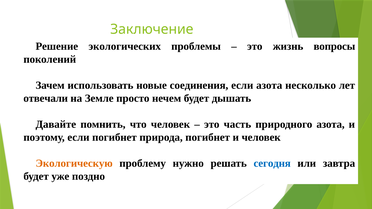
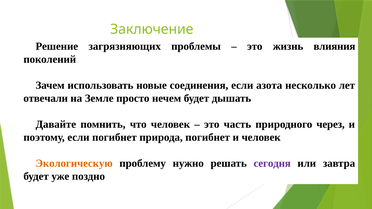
экологических: экологических -> загрязняющих (125, 46)
вопросы: вопросы -> влияния (334, 46)
природного азота: азота -> через (331, 125)
сегодня colour: blue -> purple (272, 164)
